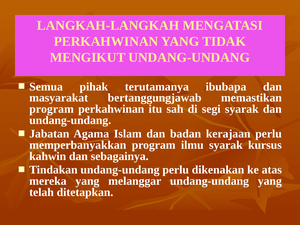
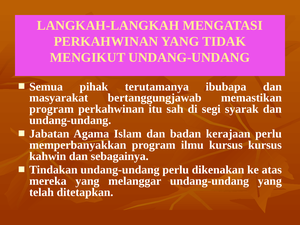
ilmu syarak: syarak -> kursus (226, 145)
